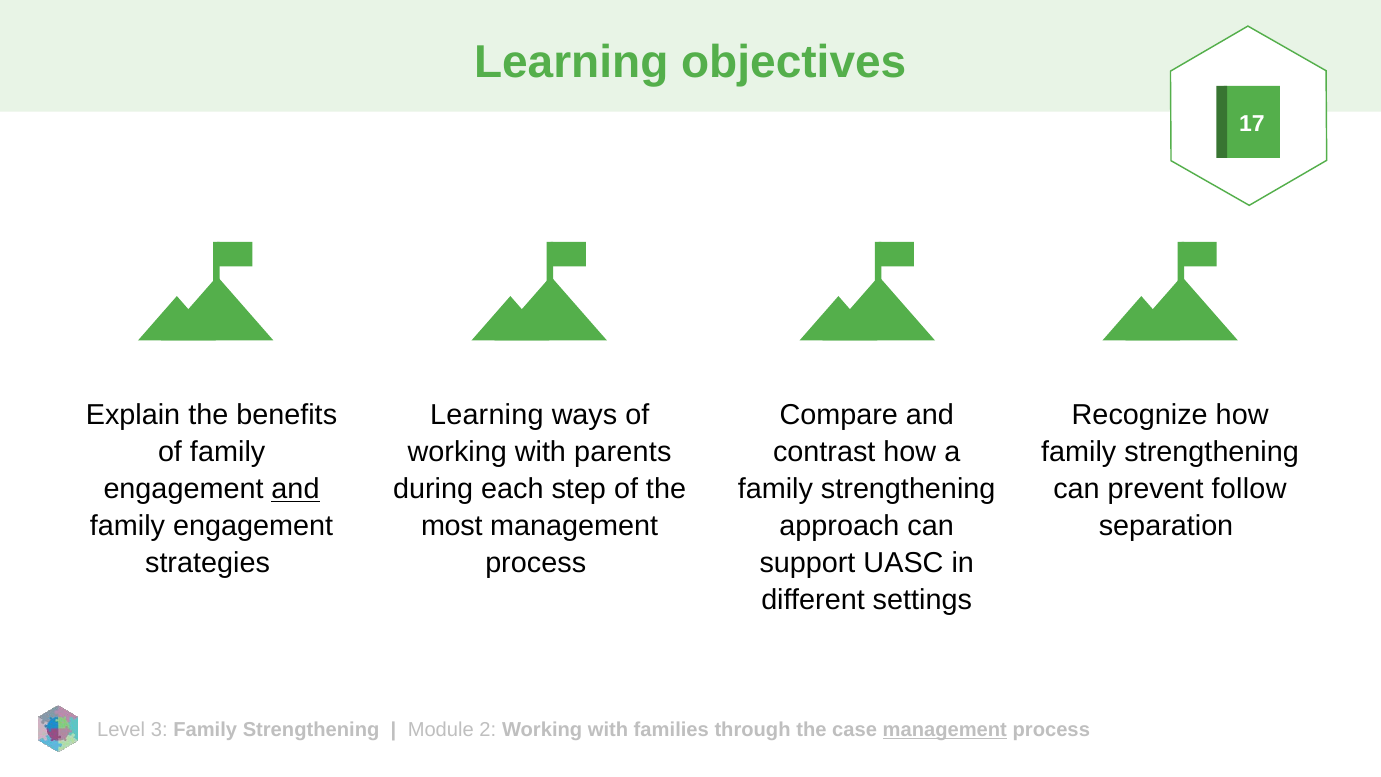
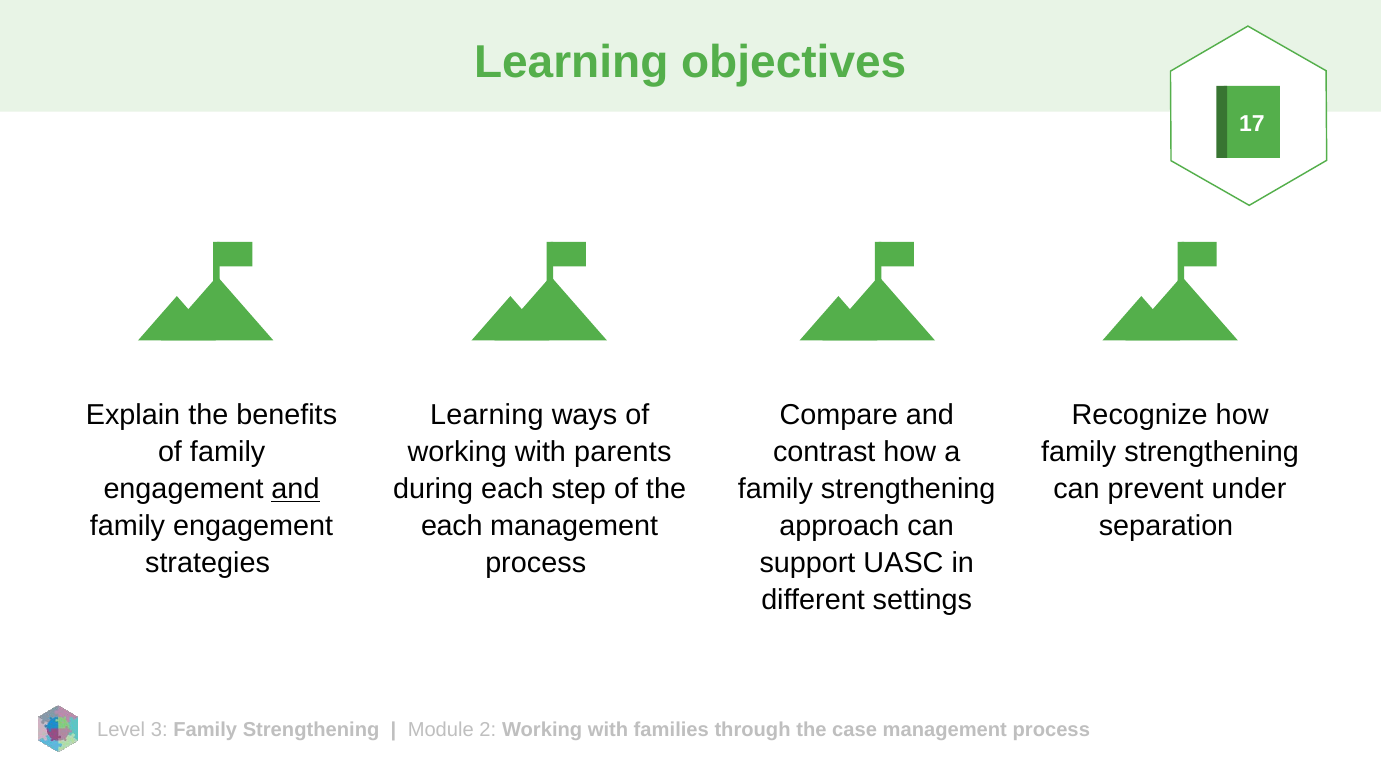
follow: follow -> under (1249, 489)
most: most -> each (452, 526)
management underline: present -> none (945, 730)
